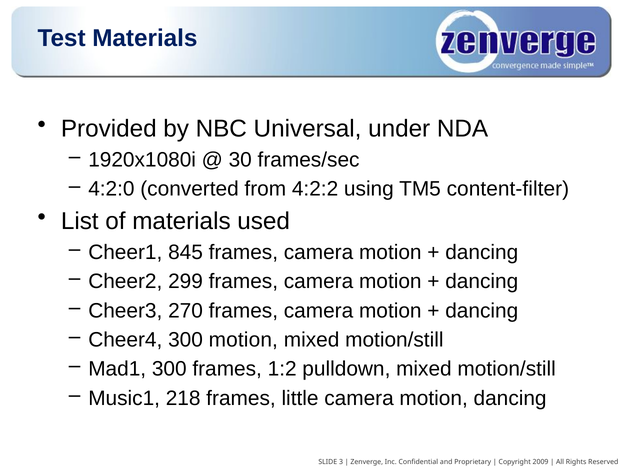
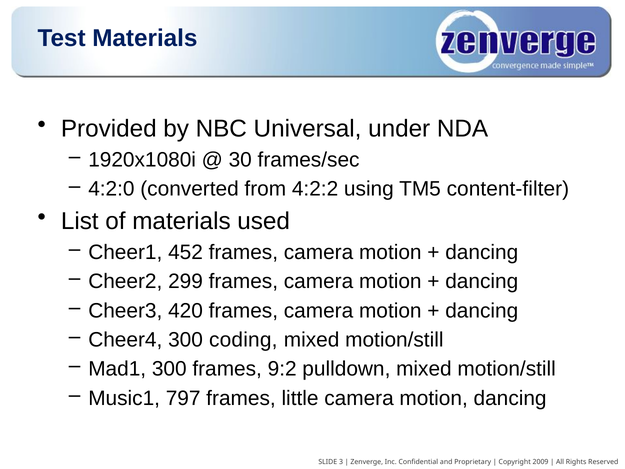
845: 845 -> 452 (186, 252)
270: 270 -> 420 (186, 310)
300 motion: motion -> coding (243, 340)
1:2: 1:2 -> 9:2 (282, 369)
218: 218 -> 797 (183, 398)
